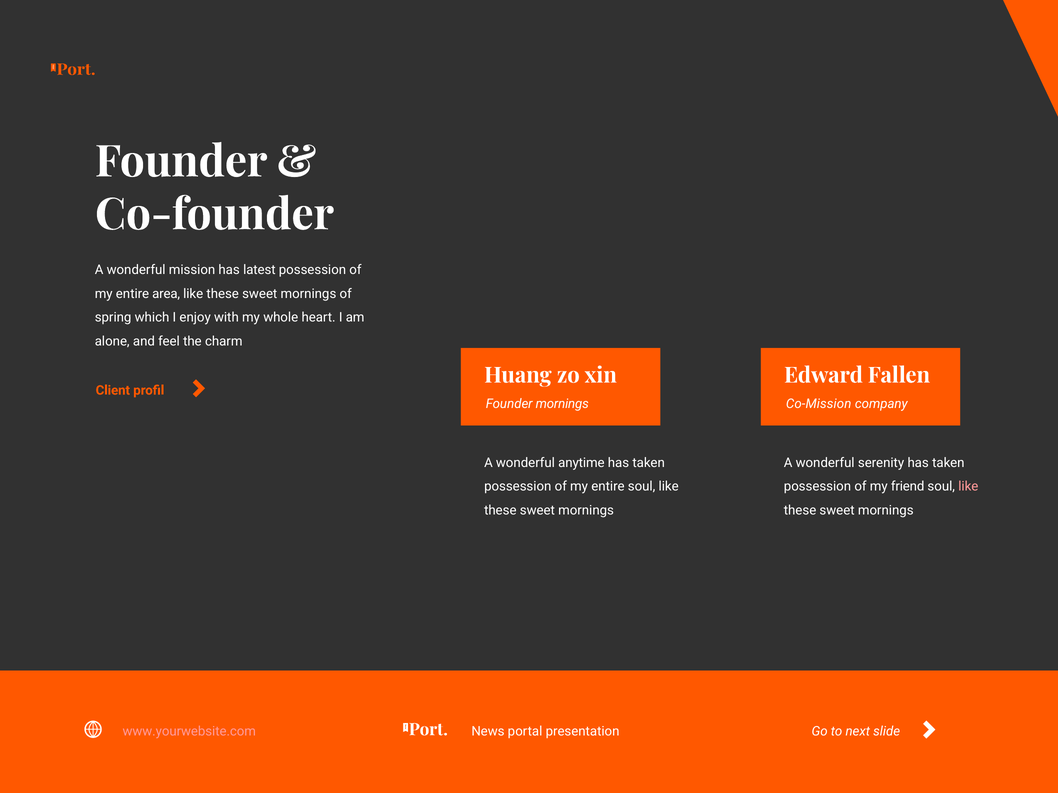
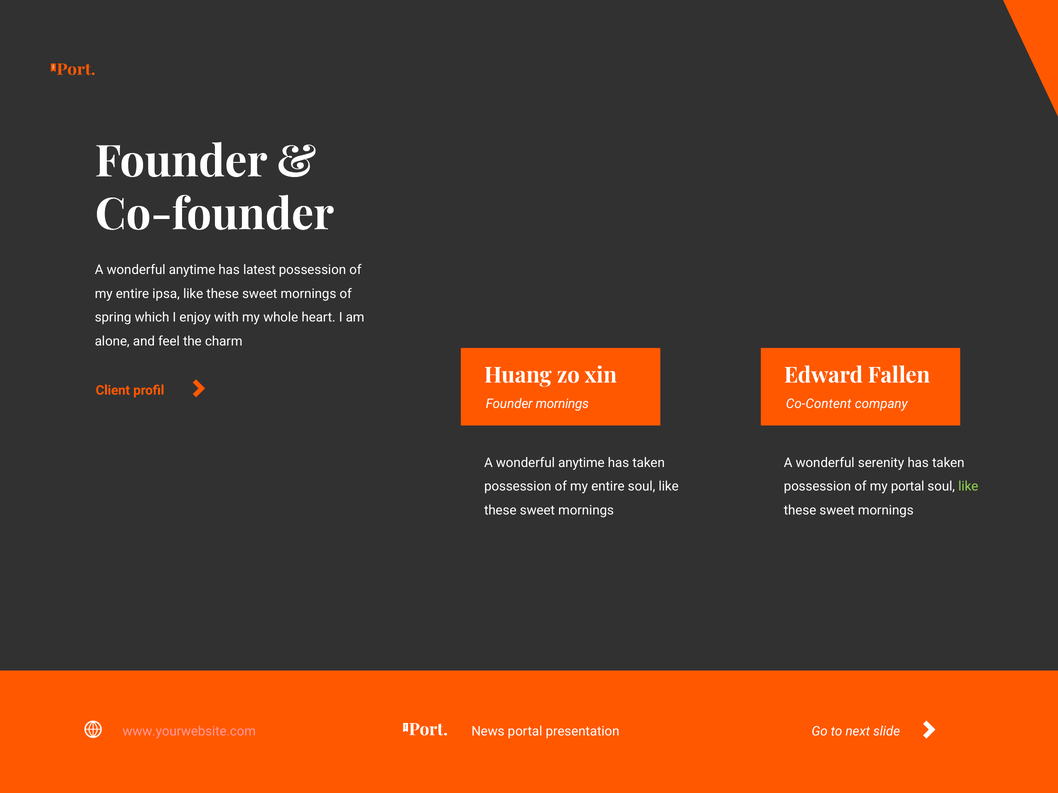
mission: mission -> anytime (192, 270)
area: area -> ipsa (166, 294)
Co-Mission: Co-Mission -> Co-Content (819, 404)
my friend: friend -> portal (908, 487)
like colour: pink -> light green (968, 487)
